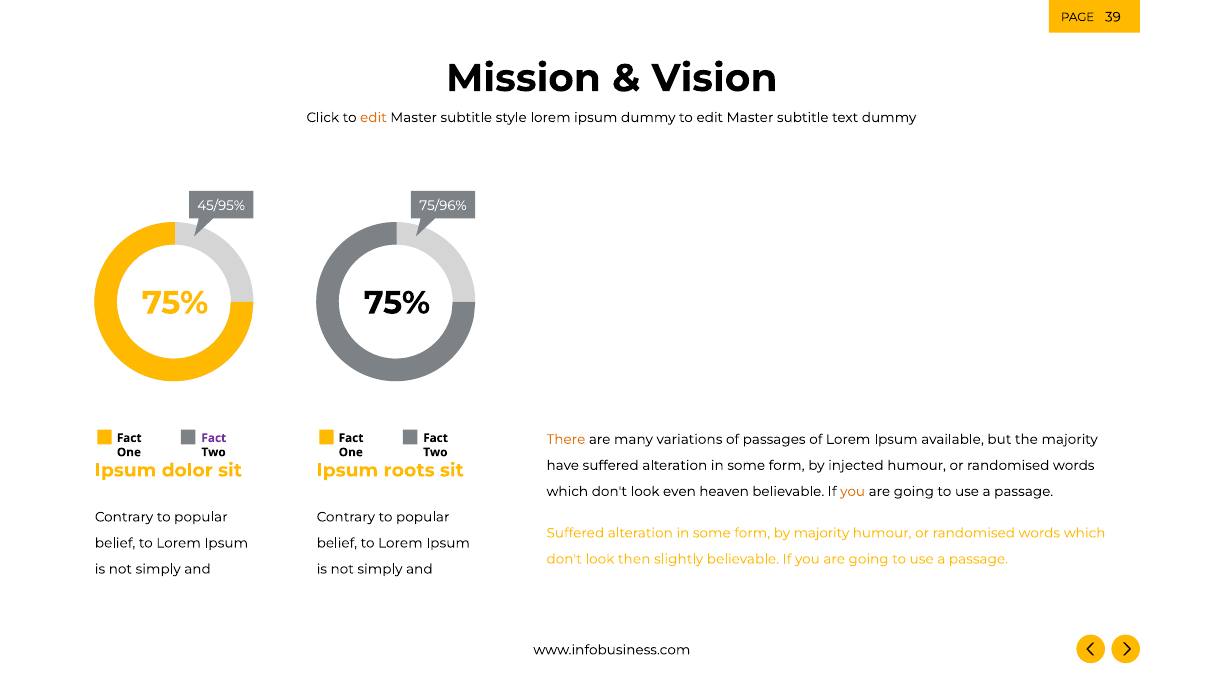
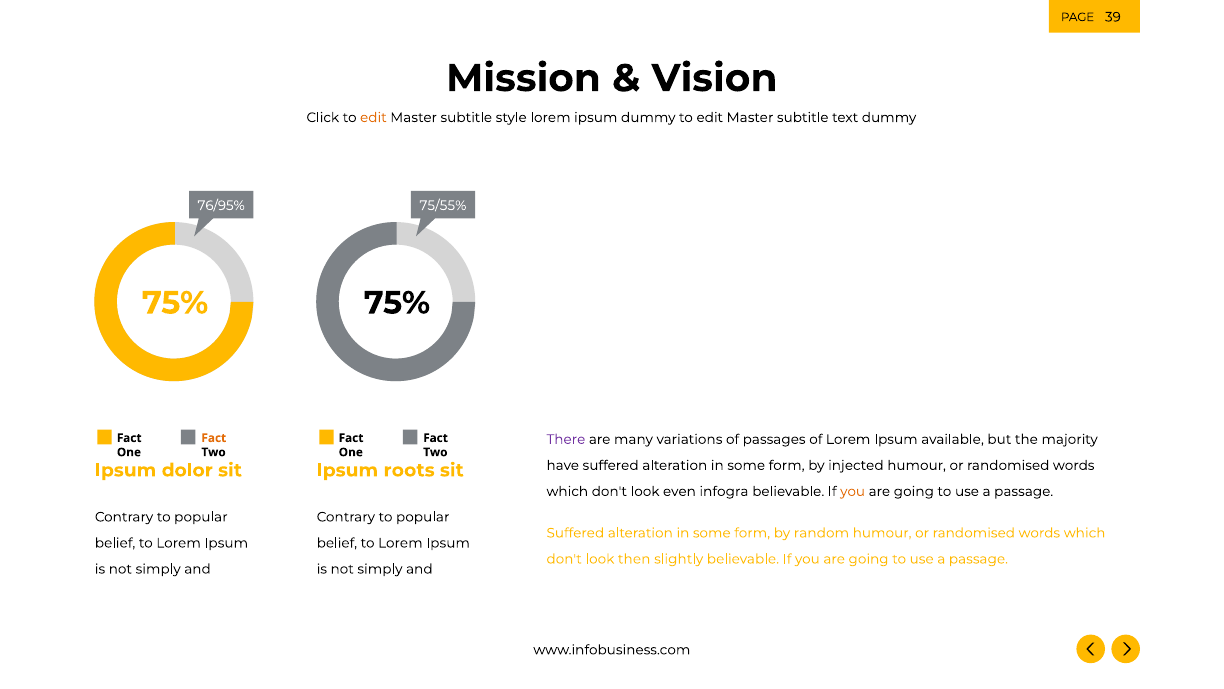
45/95%: 45/95% -> 76/95% (221, 205)
75/96%: 75/96% -> 75/55% (443, 205)
Fact colour: purple -> orange (214, 438)
There colour: orange -> purple (566, 439)
heaven: heaven -> infogra (724, 491)
by majority: majority -> random (821, 533)
